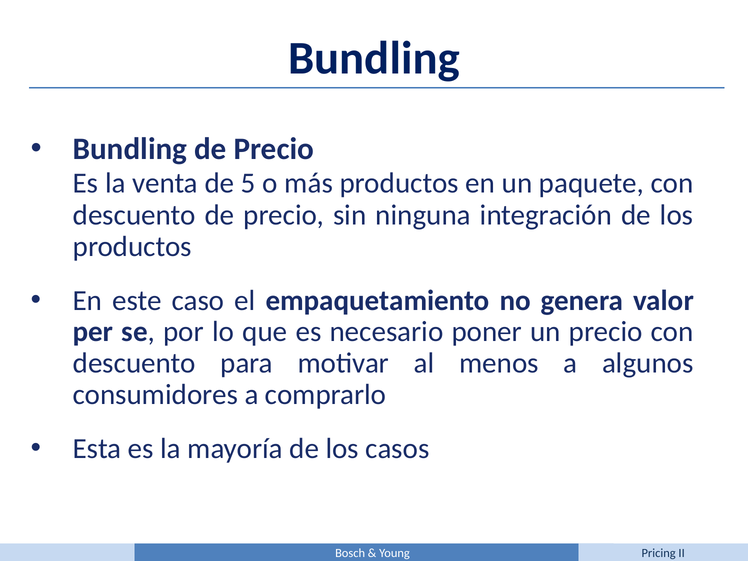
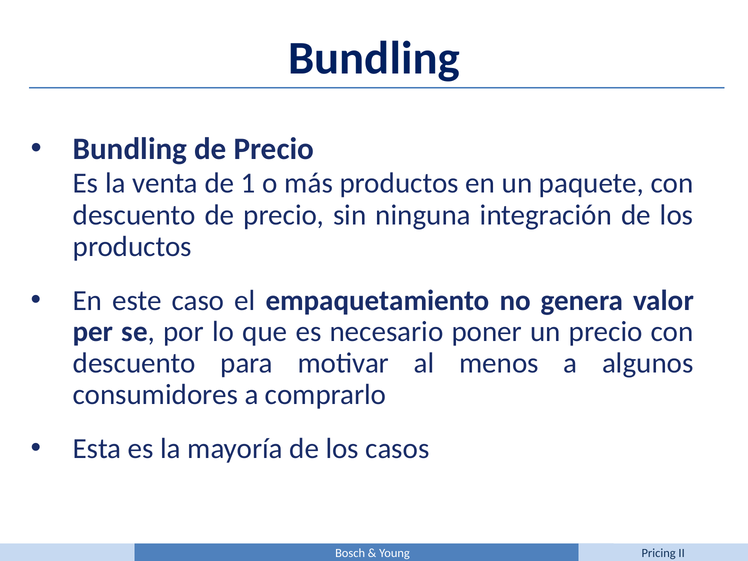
5: 5 -> 1 (248, 183)
